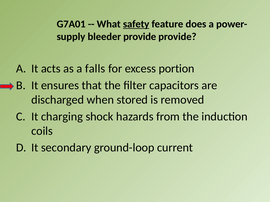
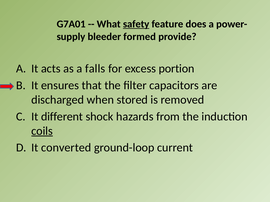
bleeder provide: provide -> formed (140, 37)
charging: charging -> different (62, 117)
coils underline: none -> present (42, 131)
secondary: secondary -> converted (66, 148)
